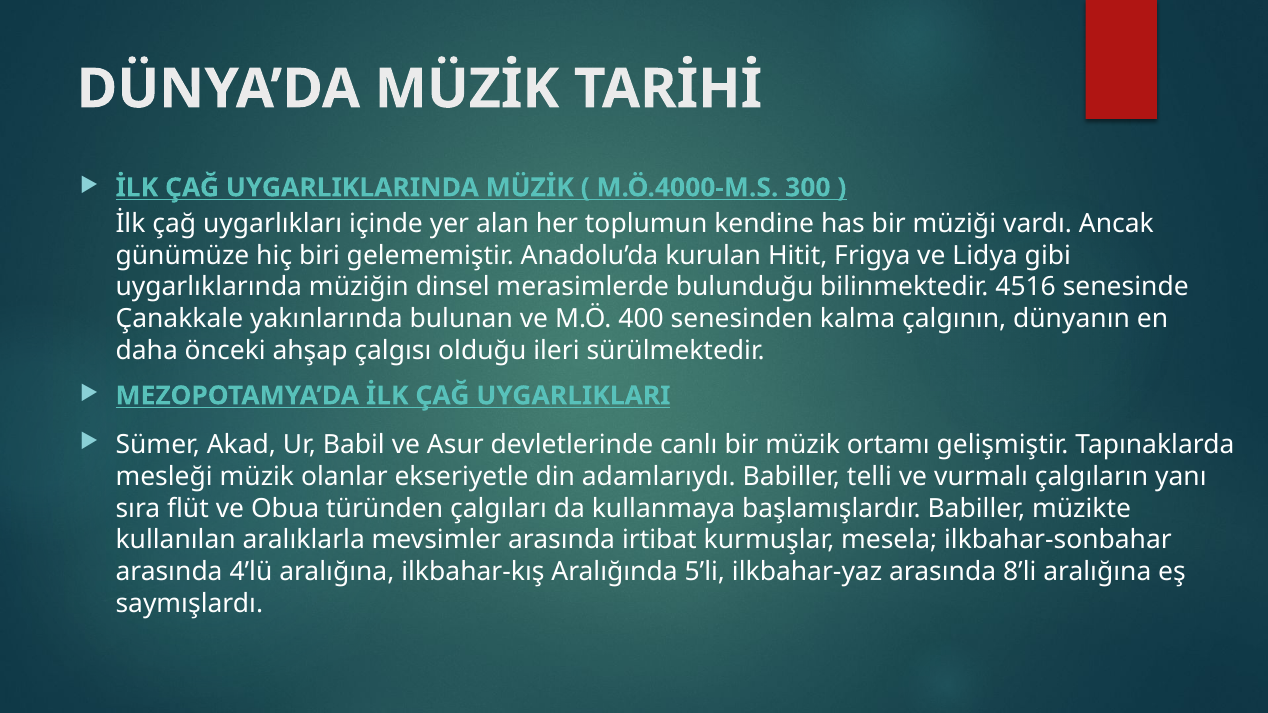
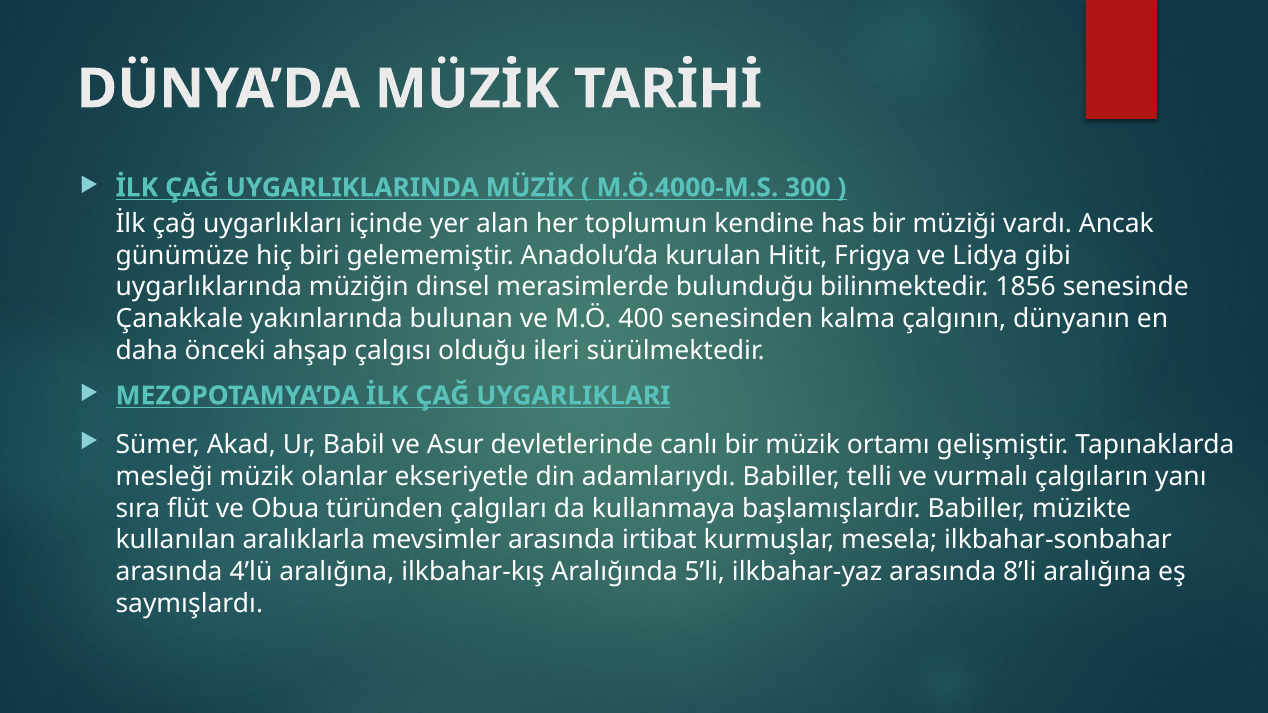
4516: 4516 -> 1856 (1026, 287)
